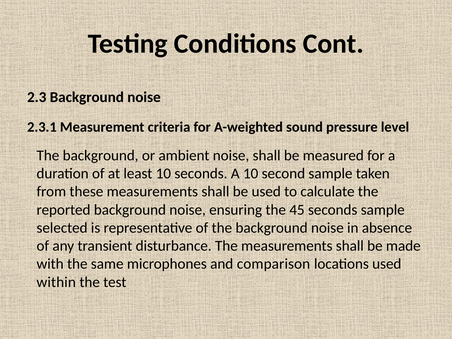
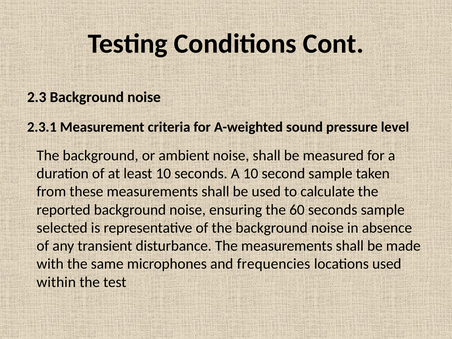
45: 45 -> 60 (297, 210)
comparison: comparison -> frequencies (274, 264)
